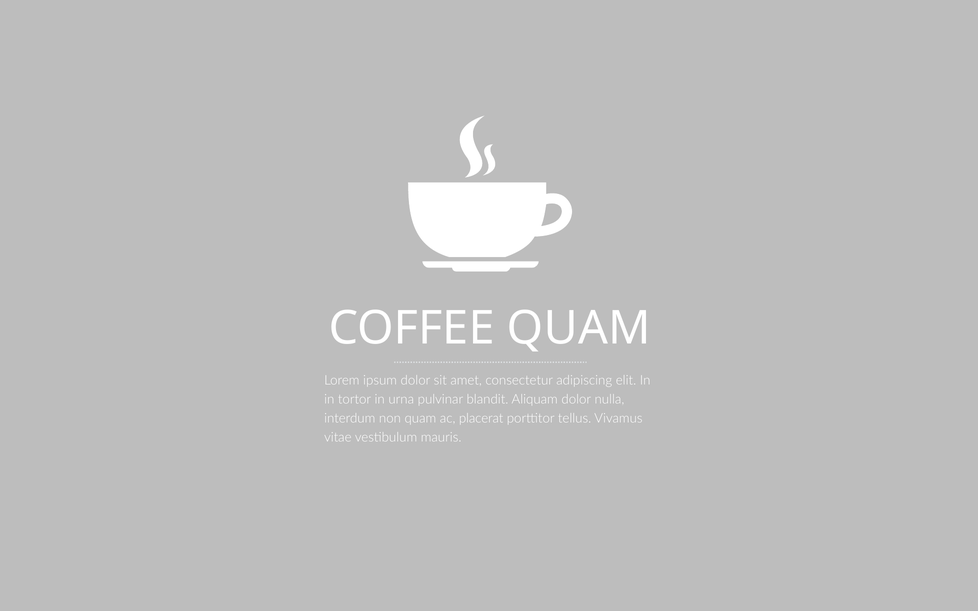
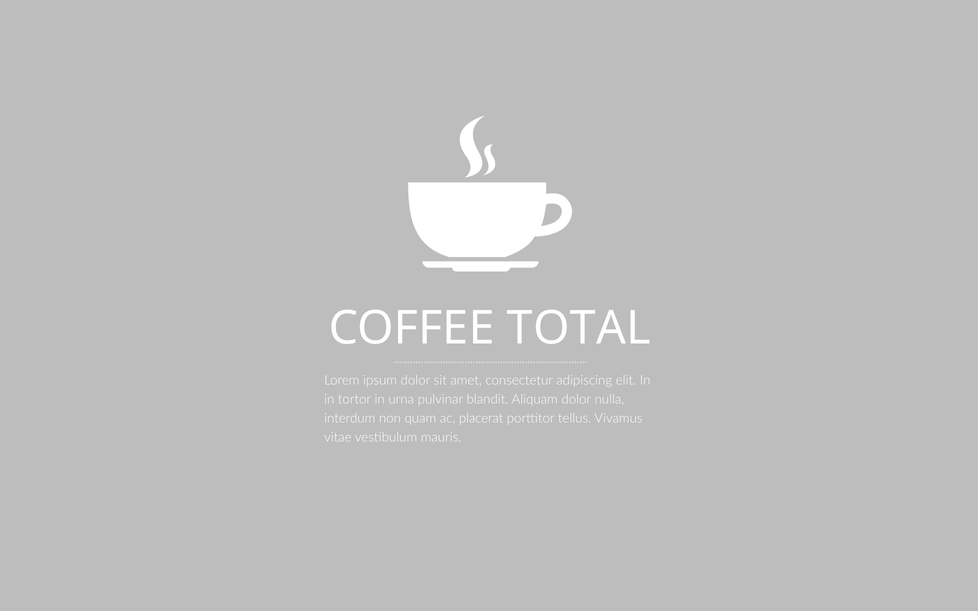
COFFEE QUAM: QUAM -> TOTAL (579, 328)
